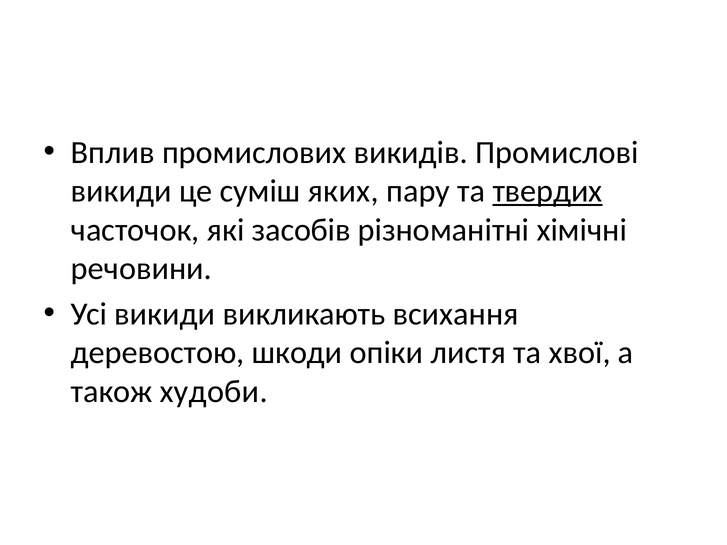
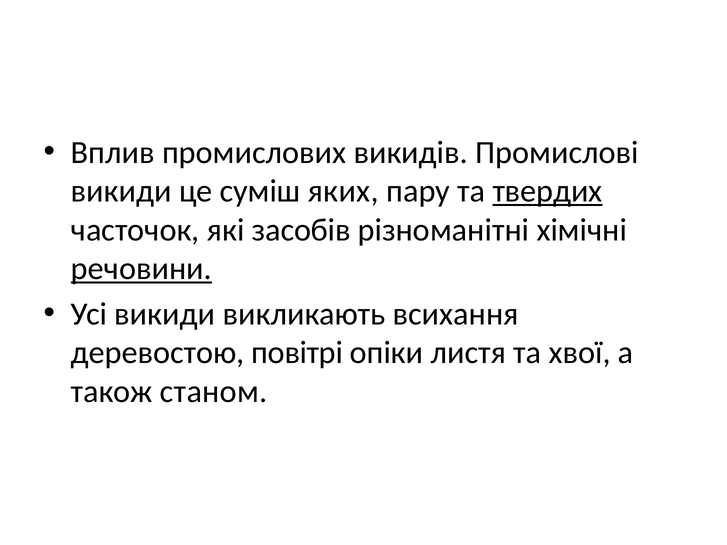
речовини underline: none -> present (141, 269)
шкоди: шкоди -> повітрі (297, 353)
худоби: худоби -> станом (214, 392)
